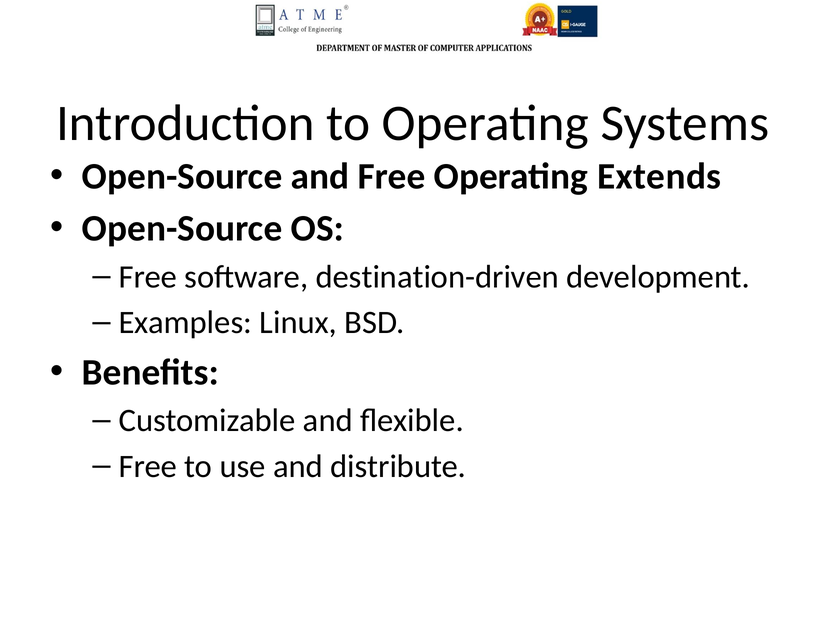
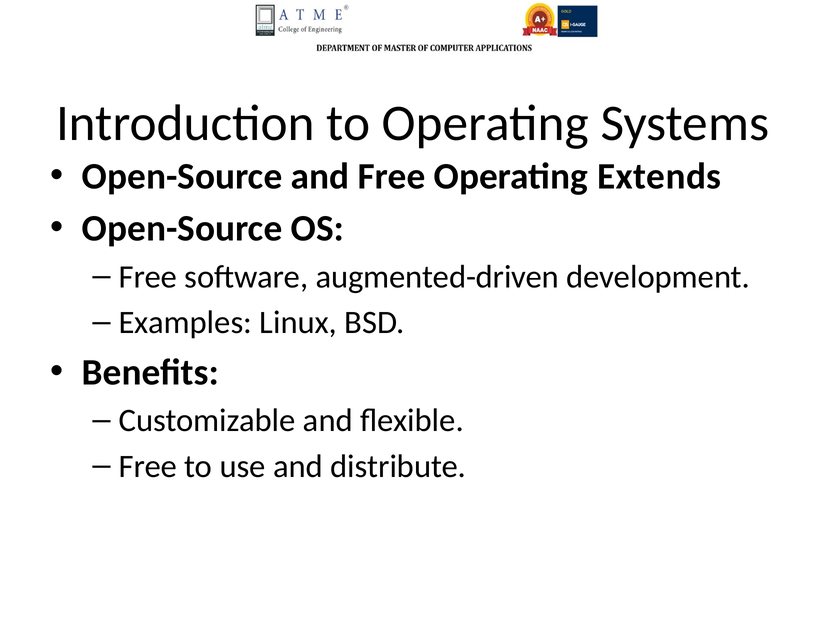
destination-driven: destination-driven -> augmented-driven (437, 277)
